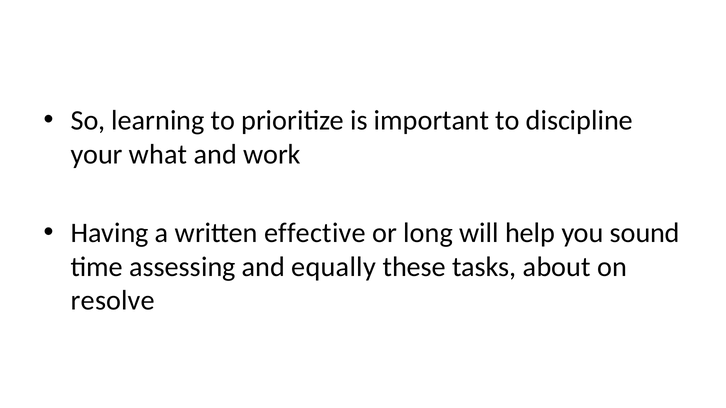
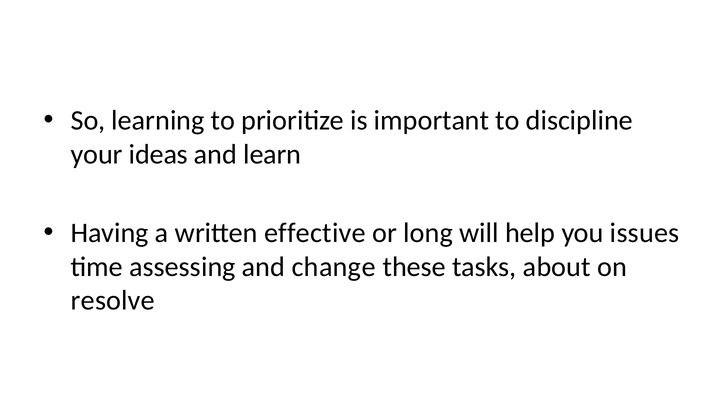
what: what -> ideas (158, 154)
work: work -> learn (272, 154)
sound: sound -> issues (645, 233)
equally: equally -> change (334, 267)
